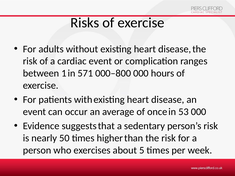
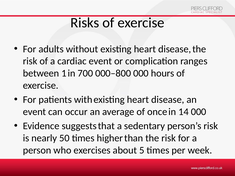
571: 571 -> 700 (85, 73)
53: 53 -> 14 (184, 112)
